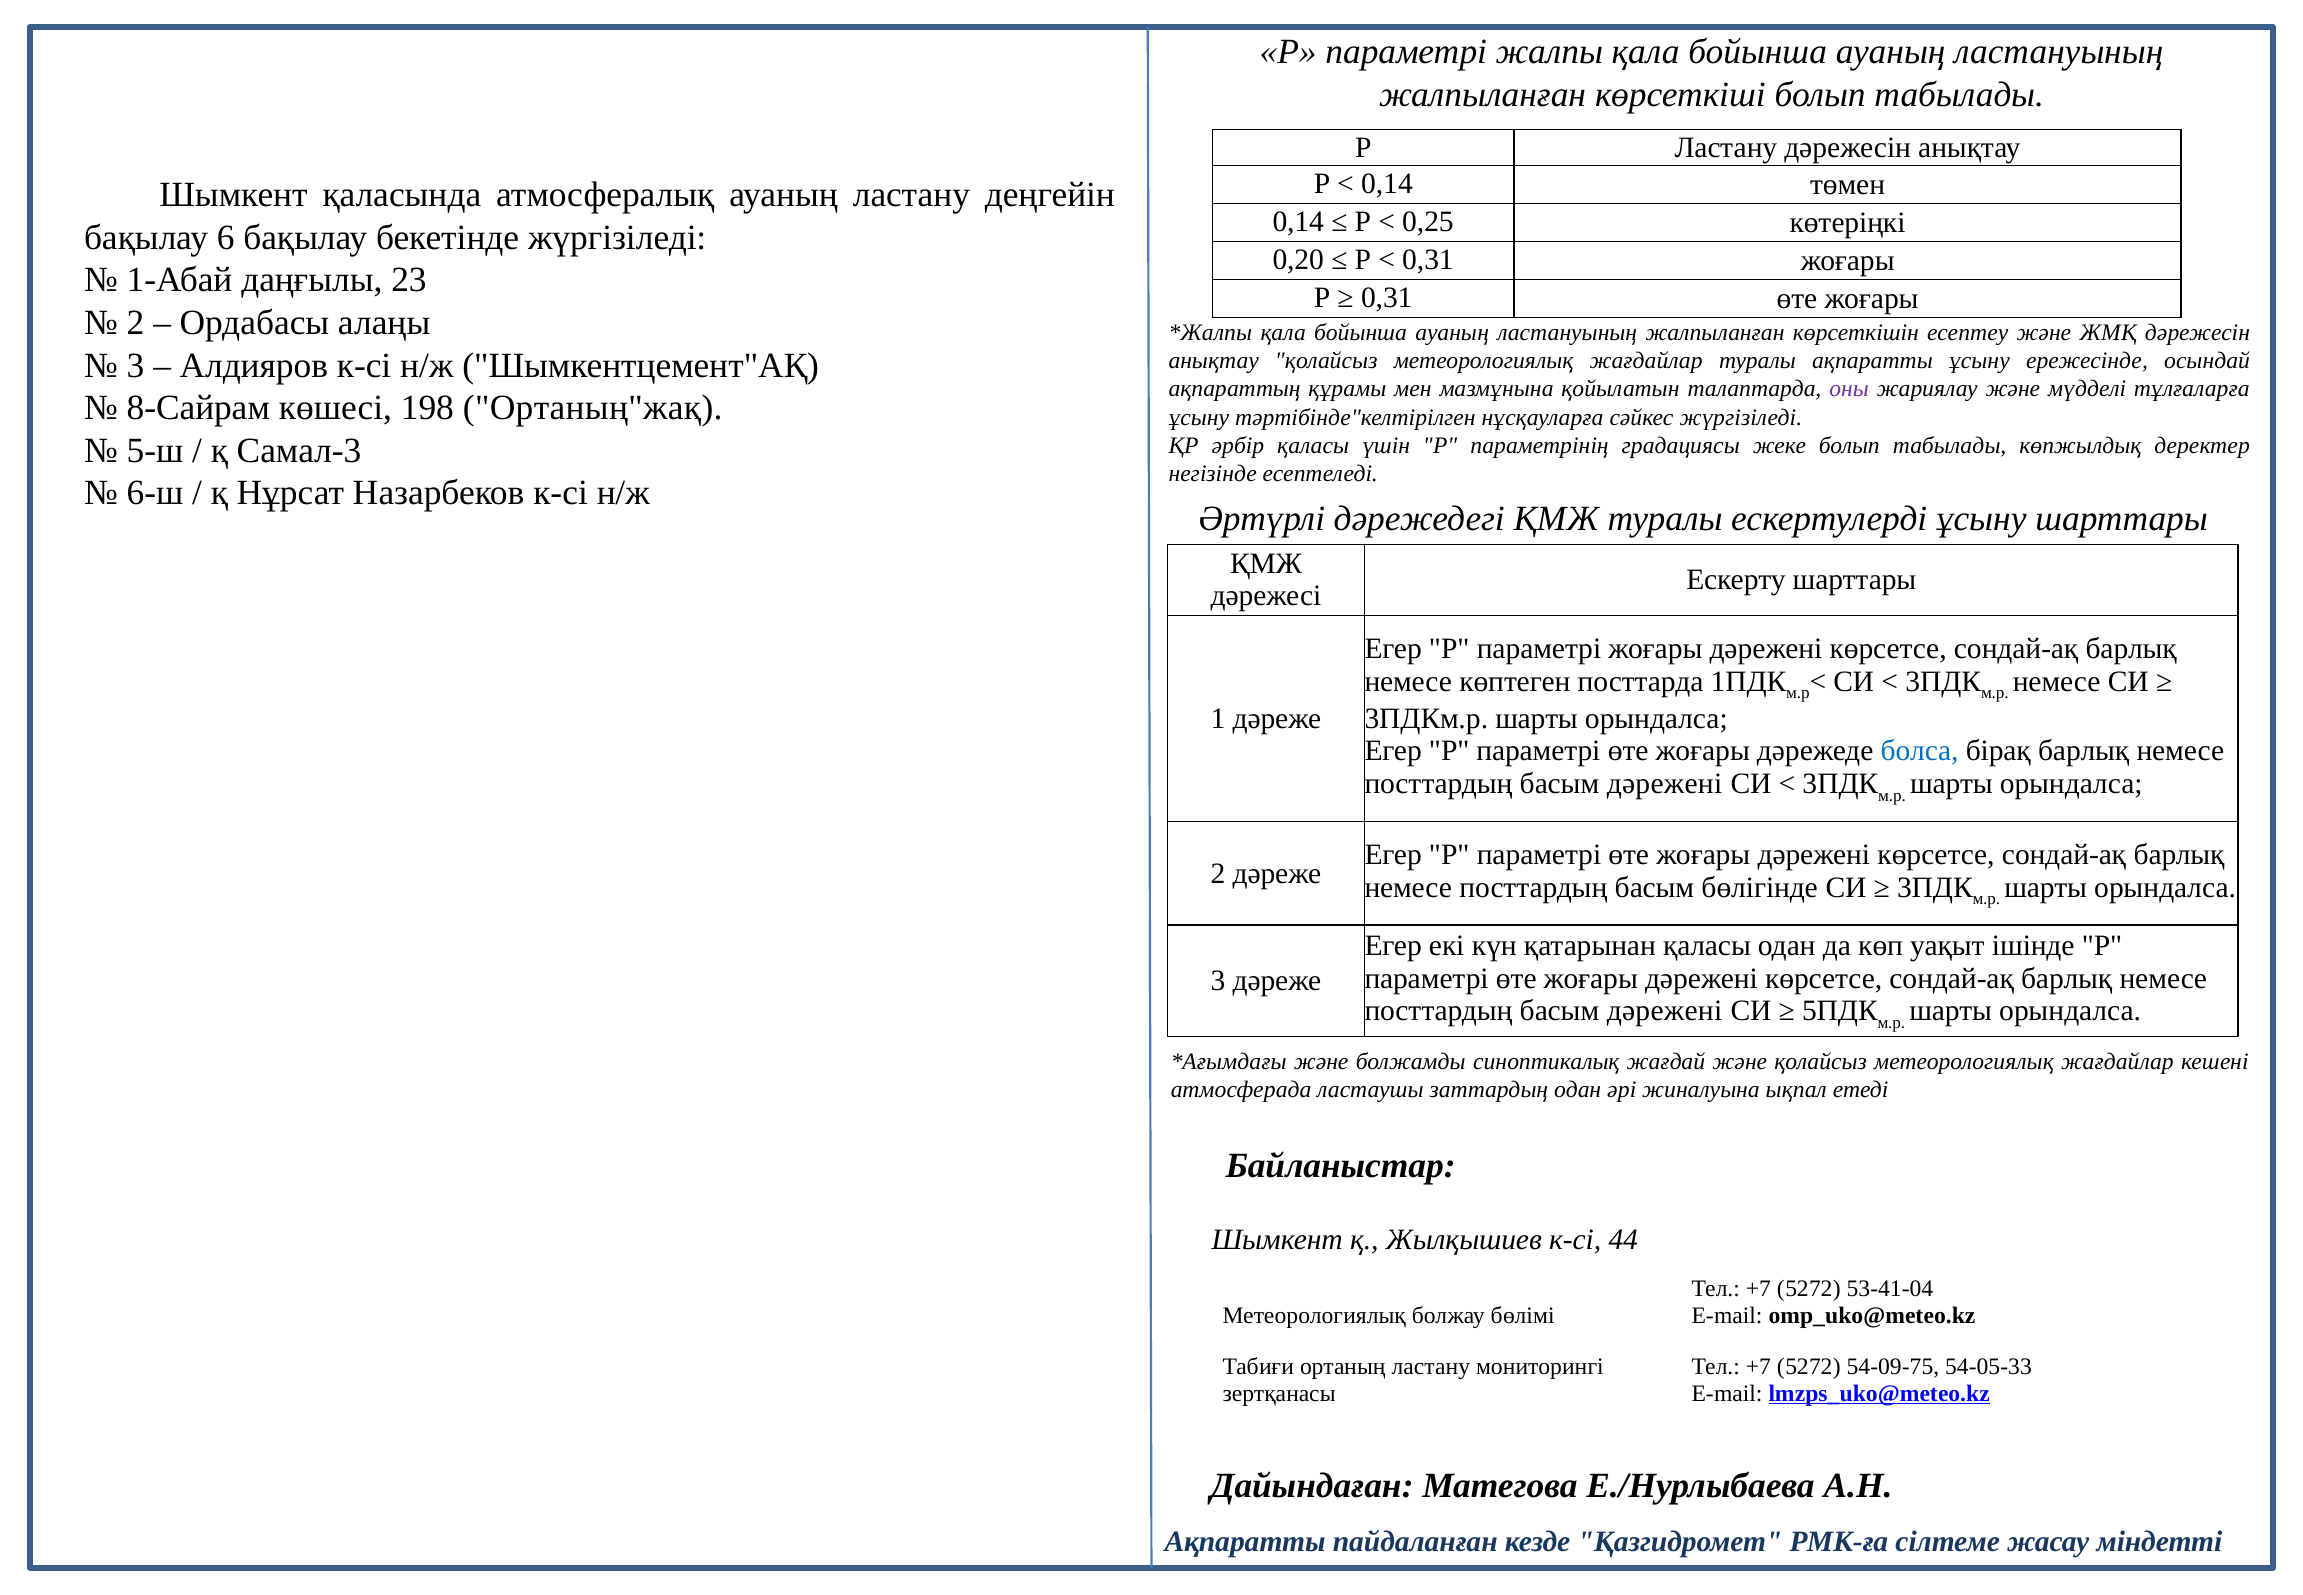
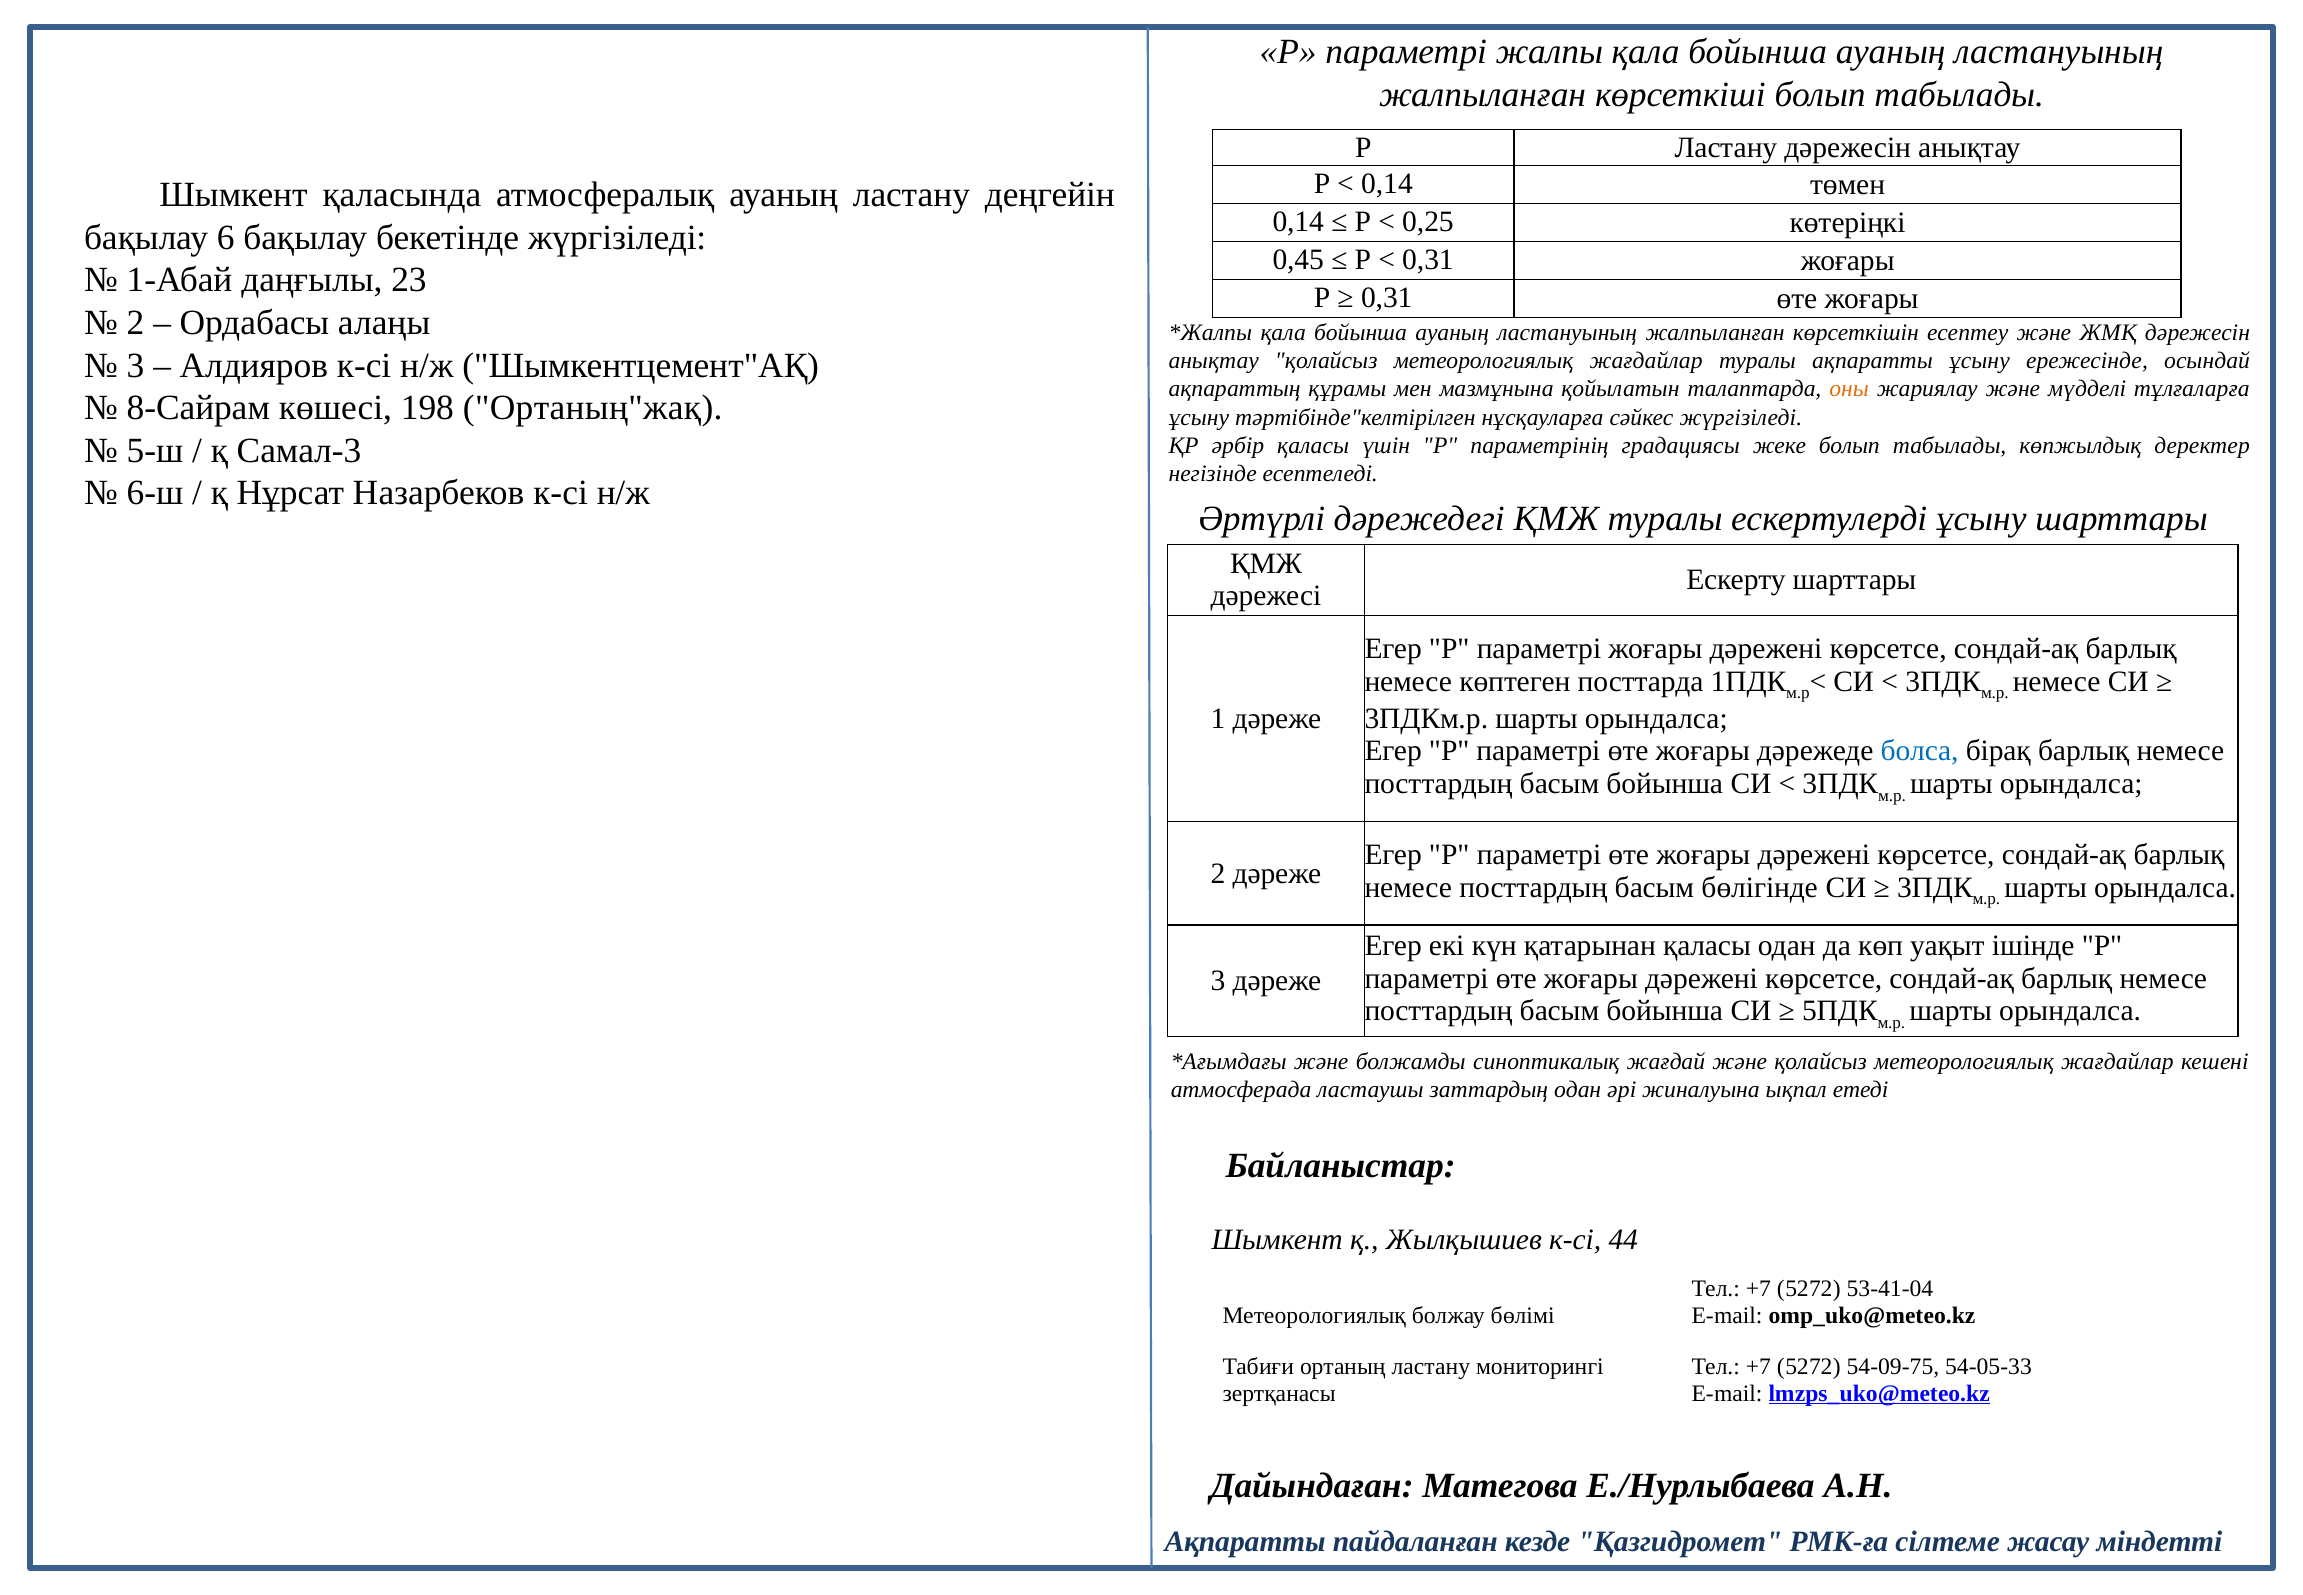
0,20: 0,20 -> 0,45 (1298, 260)
оны colour: purple -> orange (1849, 389)
дәрежені: дәрежені -> бойынша (1665, 784)
дәрежені: дәрежені -> бойынша (1665, 1011)
